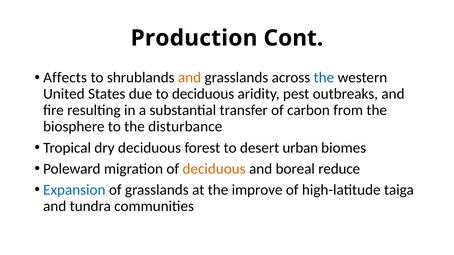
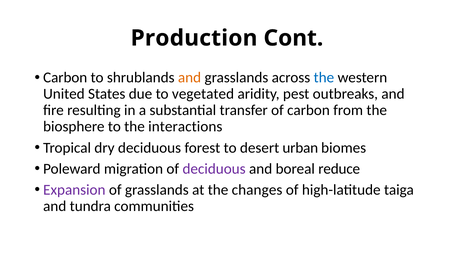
Affects: Affects -> Carbon (65, 78)
to deciduous: deciduous -> vegetated (203, 94)
disturbance: disturbance -> interactions (185, 127)
deciduous colour: orange -> purple (214, 169)
Expansion colour: blue -> purple (74, 190)
improve: improve -> changes (257, 190)
